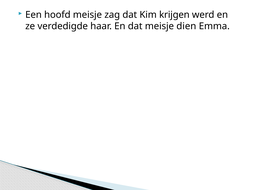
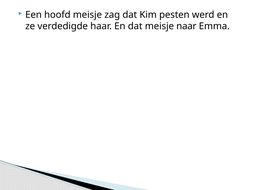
krijgen: krijgen -> pesten (174, 15)
dien: dien -> naar (186, 26)
